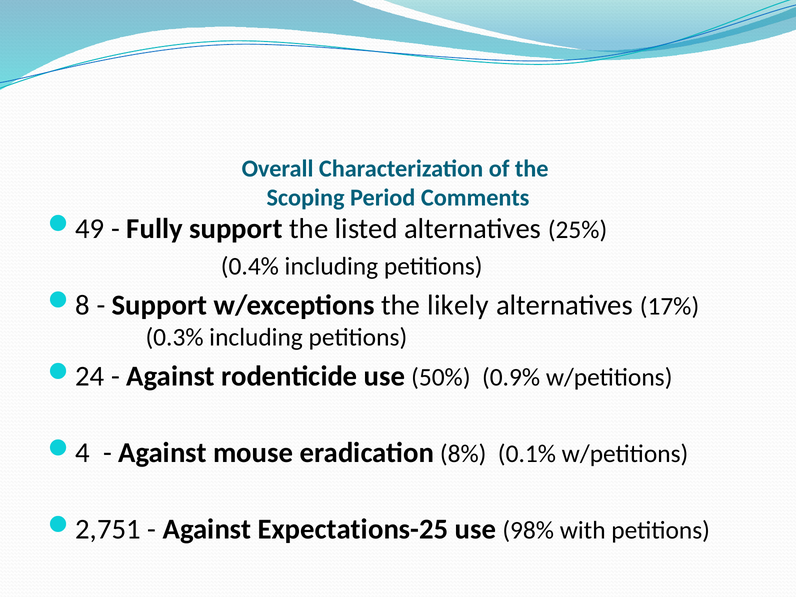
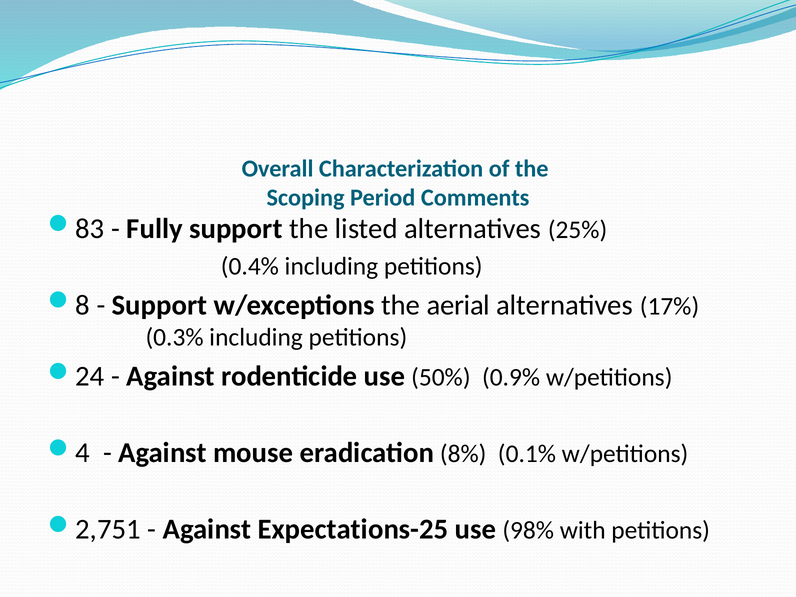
49: 49 -> 83 (90, 229)
likely: likely -> aerial (458, 305)
